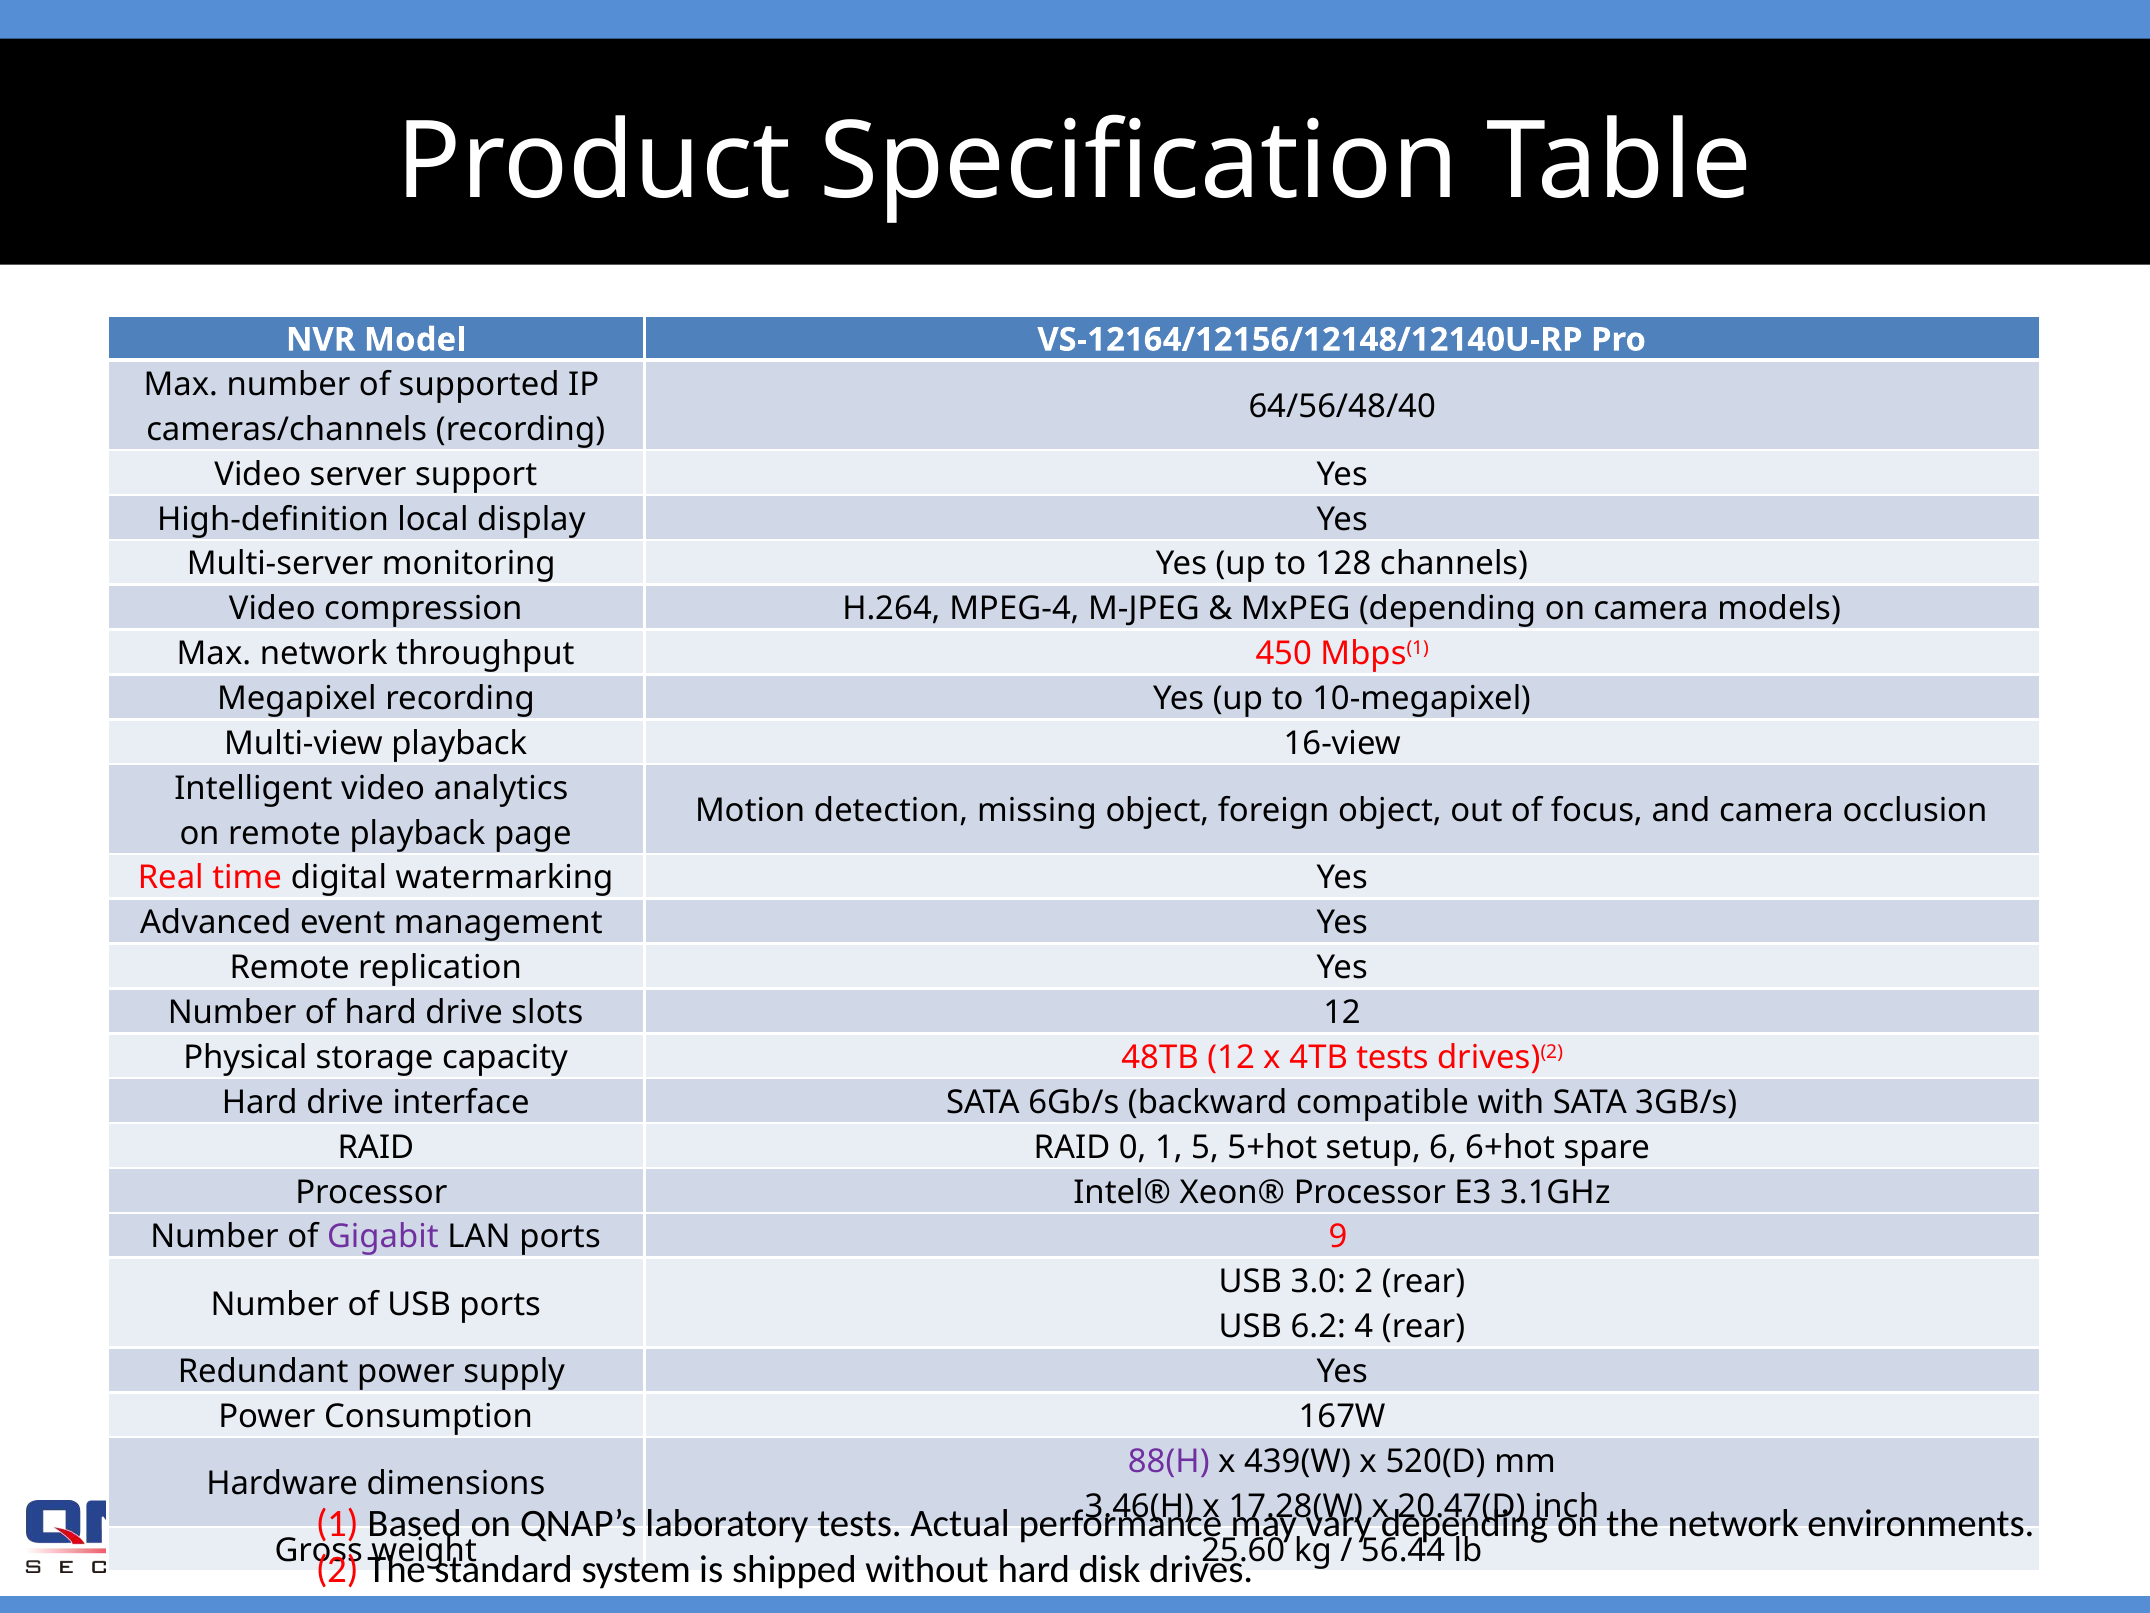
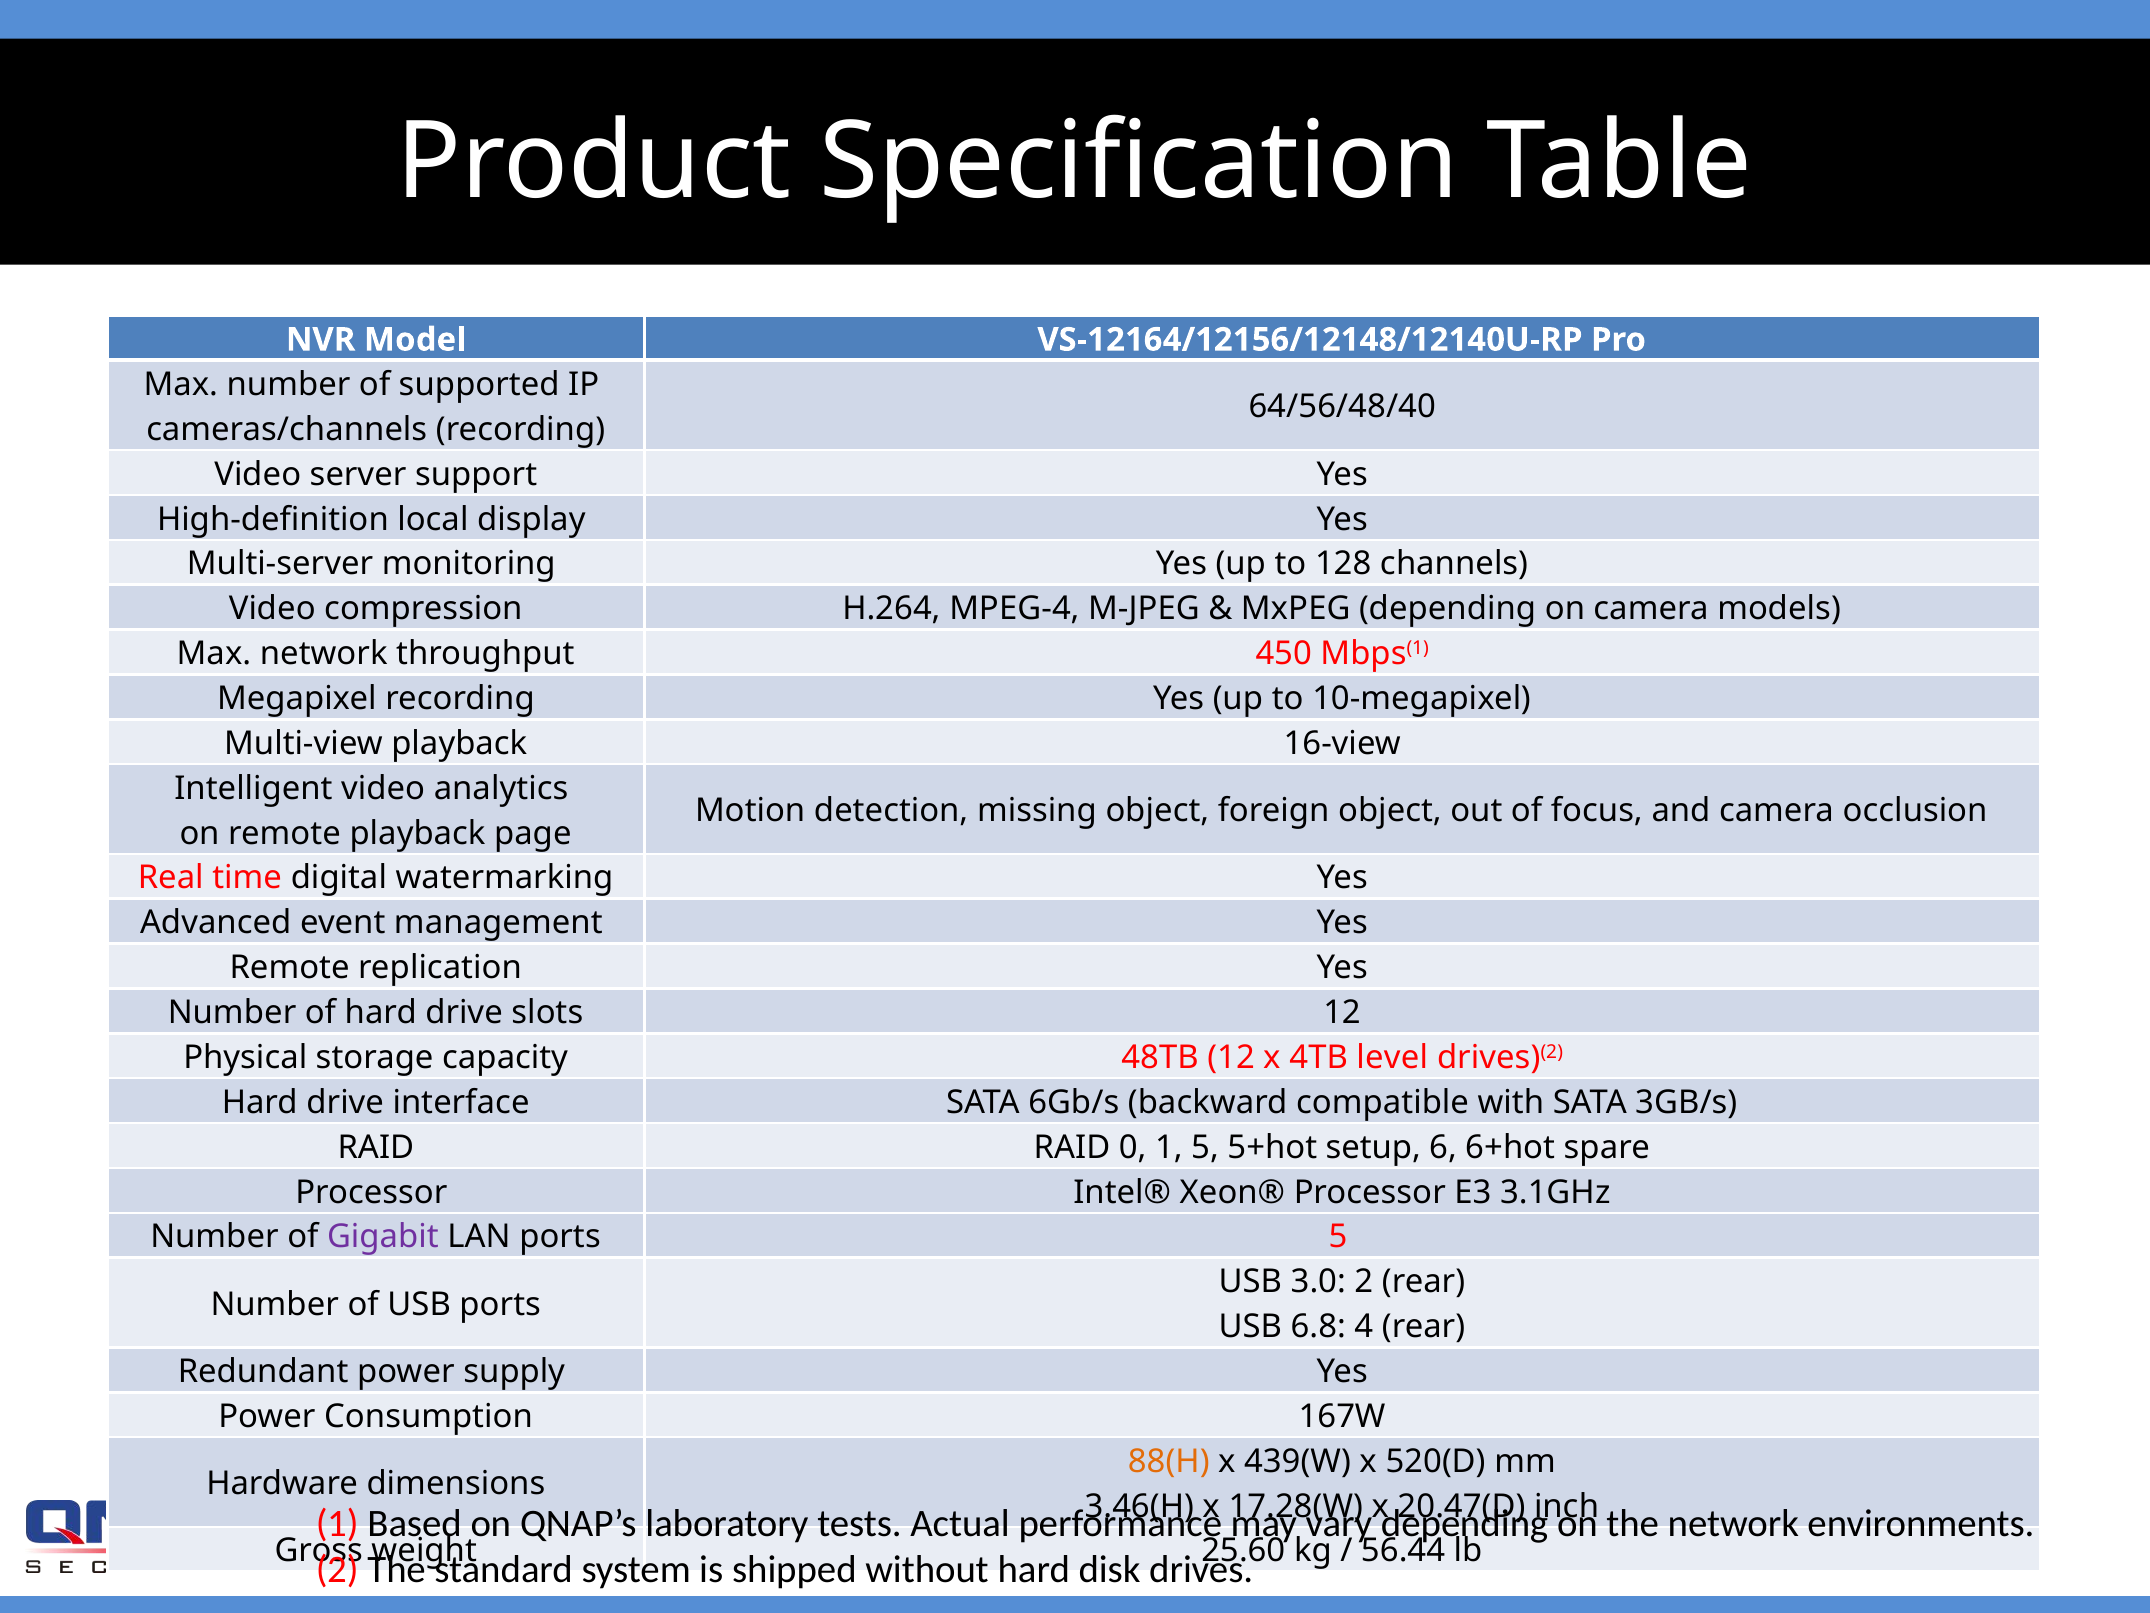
4TB tests: tests -> level (1392, 1057)
ports 9: 9 -> 5 (1338, 1237)
6.2: 6.2 -> 6.8 (1318, 1326)
88(H colour: purple -> orange (1169, 1461)
